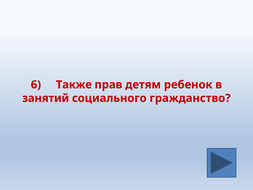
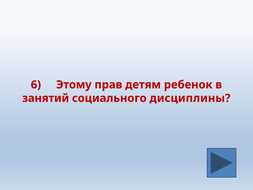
Также: Также -> Этому (74, 85)
гражданство: гражданство -> дисциплины (190, 98)
